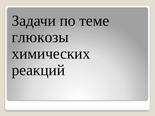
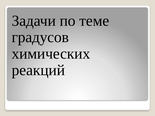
глюкозы: глюкозы -> градусов (40, 37)
